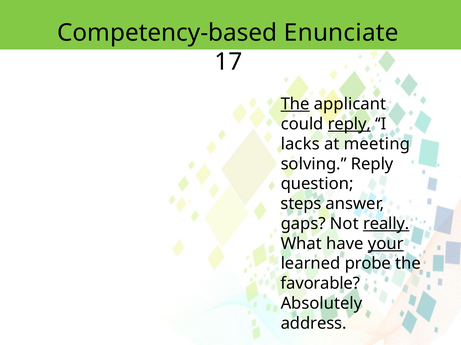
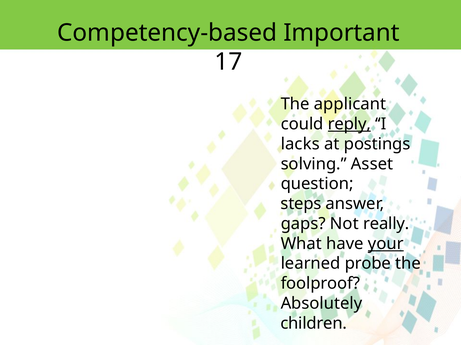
Enunciate: Enunciate -> Important (342, 33)
The underline: present -> none (295, 104)
meeting: meeting -> postings (377, 144)
solving Reply: Reply -> Asset (372, 164)
really underline: present -> none (386, 224)
favorable: favorable -> foolproof (320, 284)
address: address -> children (314, 324)
